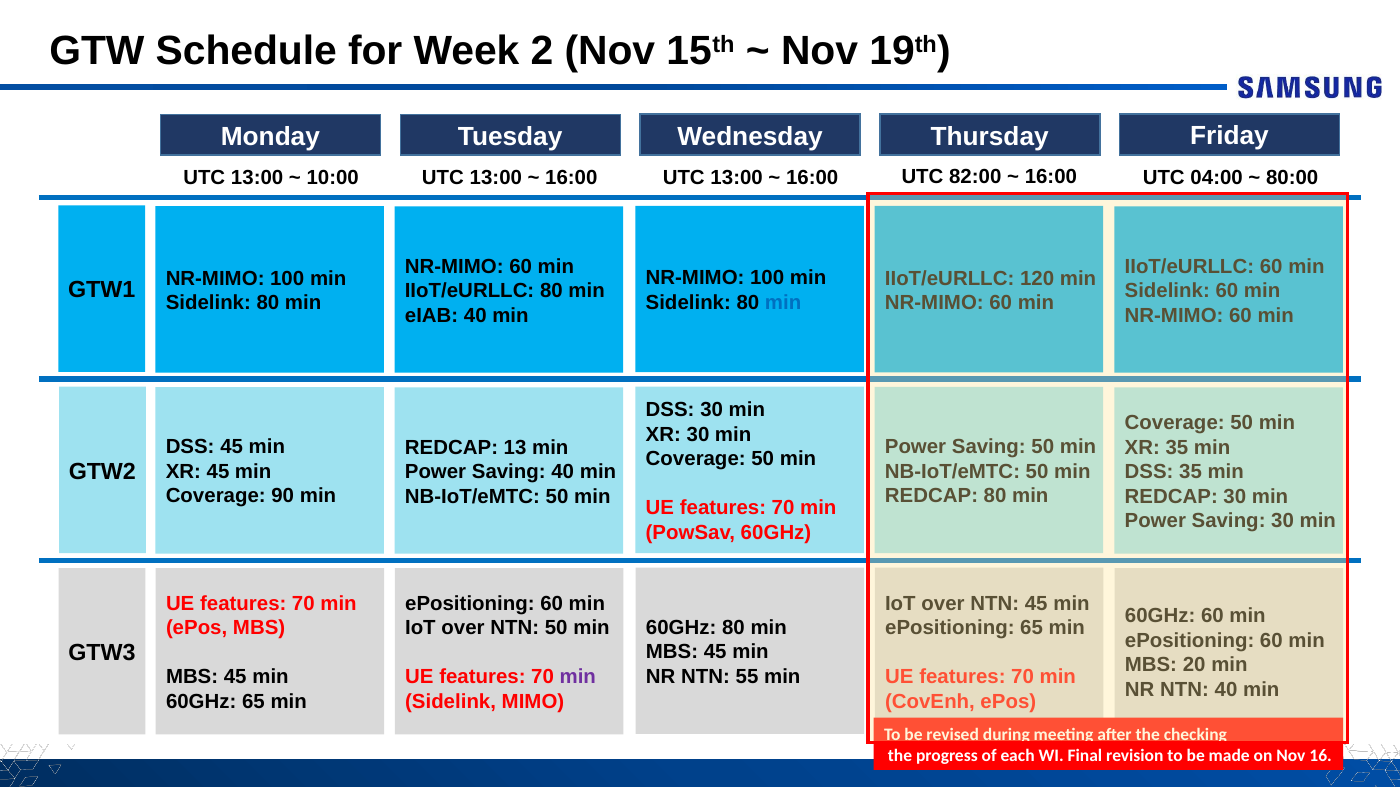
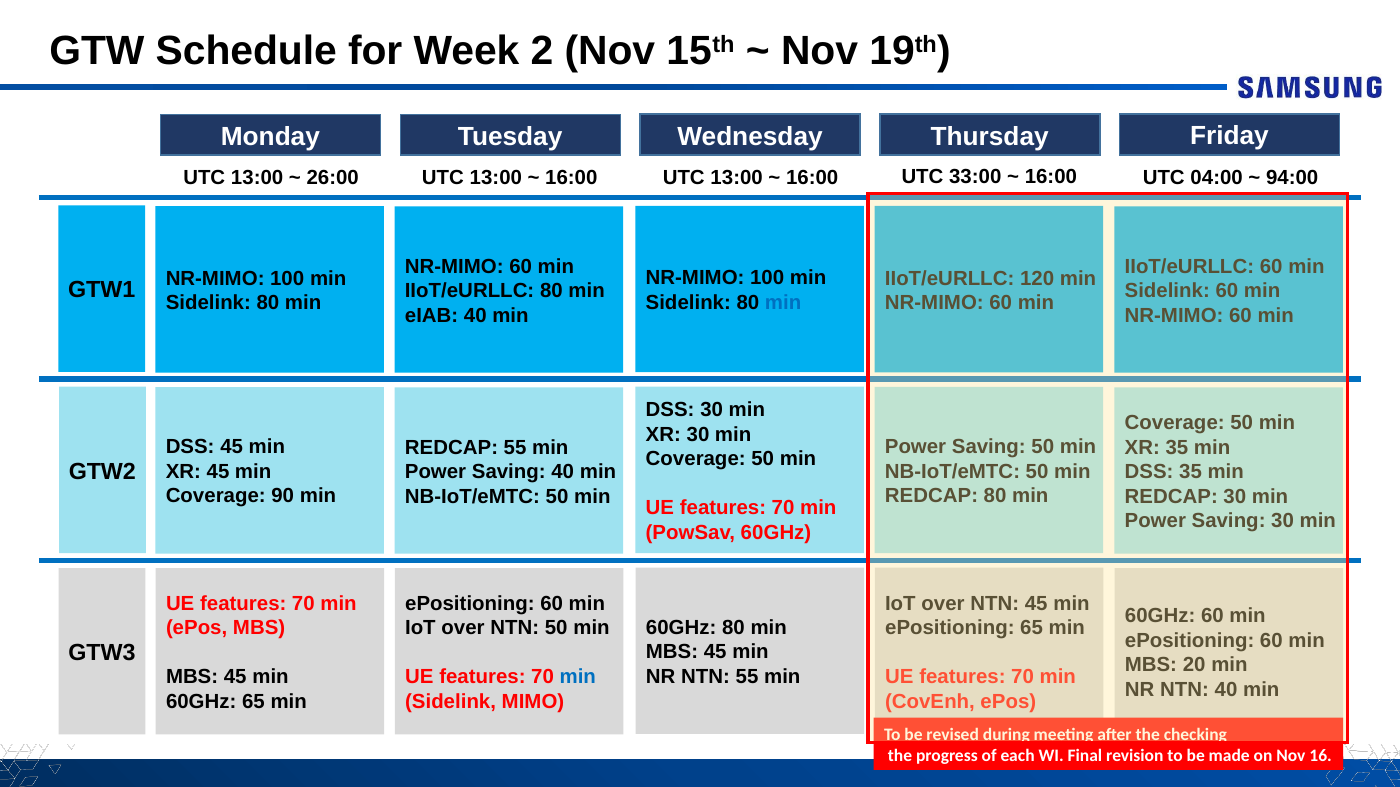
10:00: 10:00 -> 26:00 (333, 178)
82:00: 82:00 -> 33:00 (975, 177)
80:00: 80:00 -> 94:00 (1292, 178)
REDCAP 13: 13 -> 55 (515, 448)
min colour: purple -> blue (578, 678)
